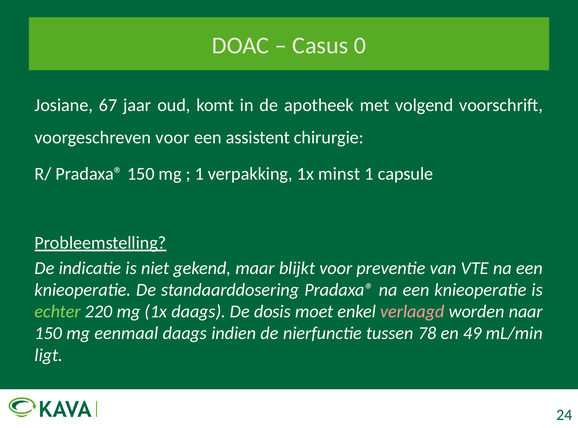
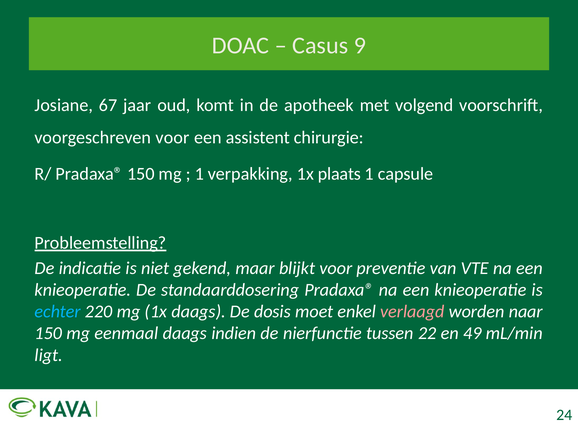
0: 0 -> 9 (360, 45)
minst: minst -> plaats (339, 174)
echter colour: light green -> light blue (58, 312)
78: 78 -> 22 (427, 333)
